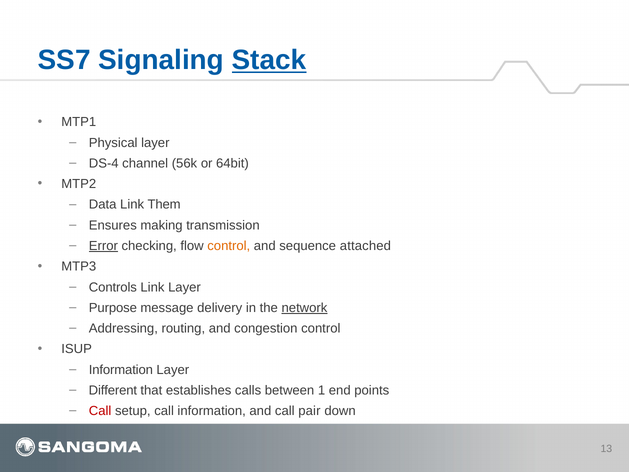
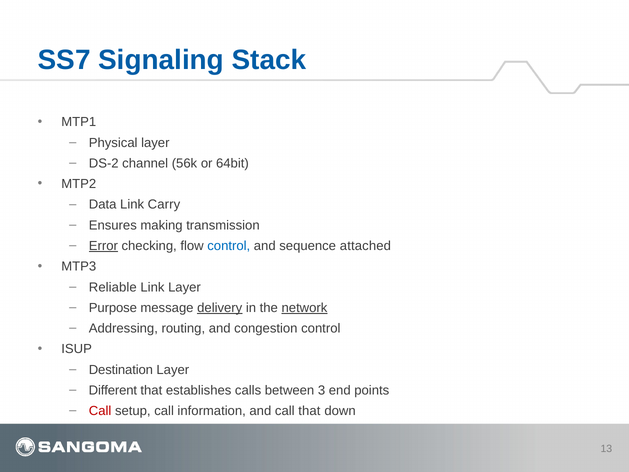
Stack underline: present -> none (269, 60)
DS-4: DS-4 -> DS-2 (104, 163)
Them: Them -> Carry (164, 205)
control colour: orange -> blue (229, 246)
Controls: Controls -> Reliable (113, 287)
delivery underline: none -> present (220, 308)
Information: Information -> Destination (121, 370)
1: 1 -> 3 (322, 390)
call pair: pair -> that (309, 411)
